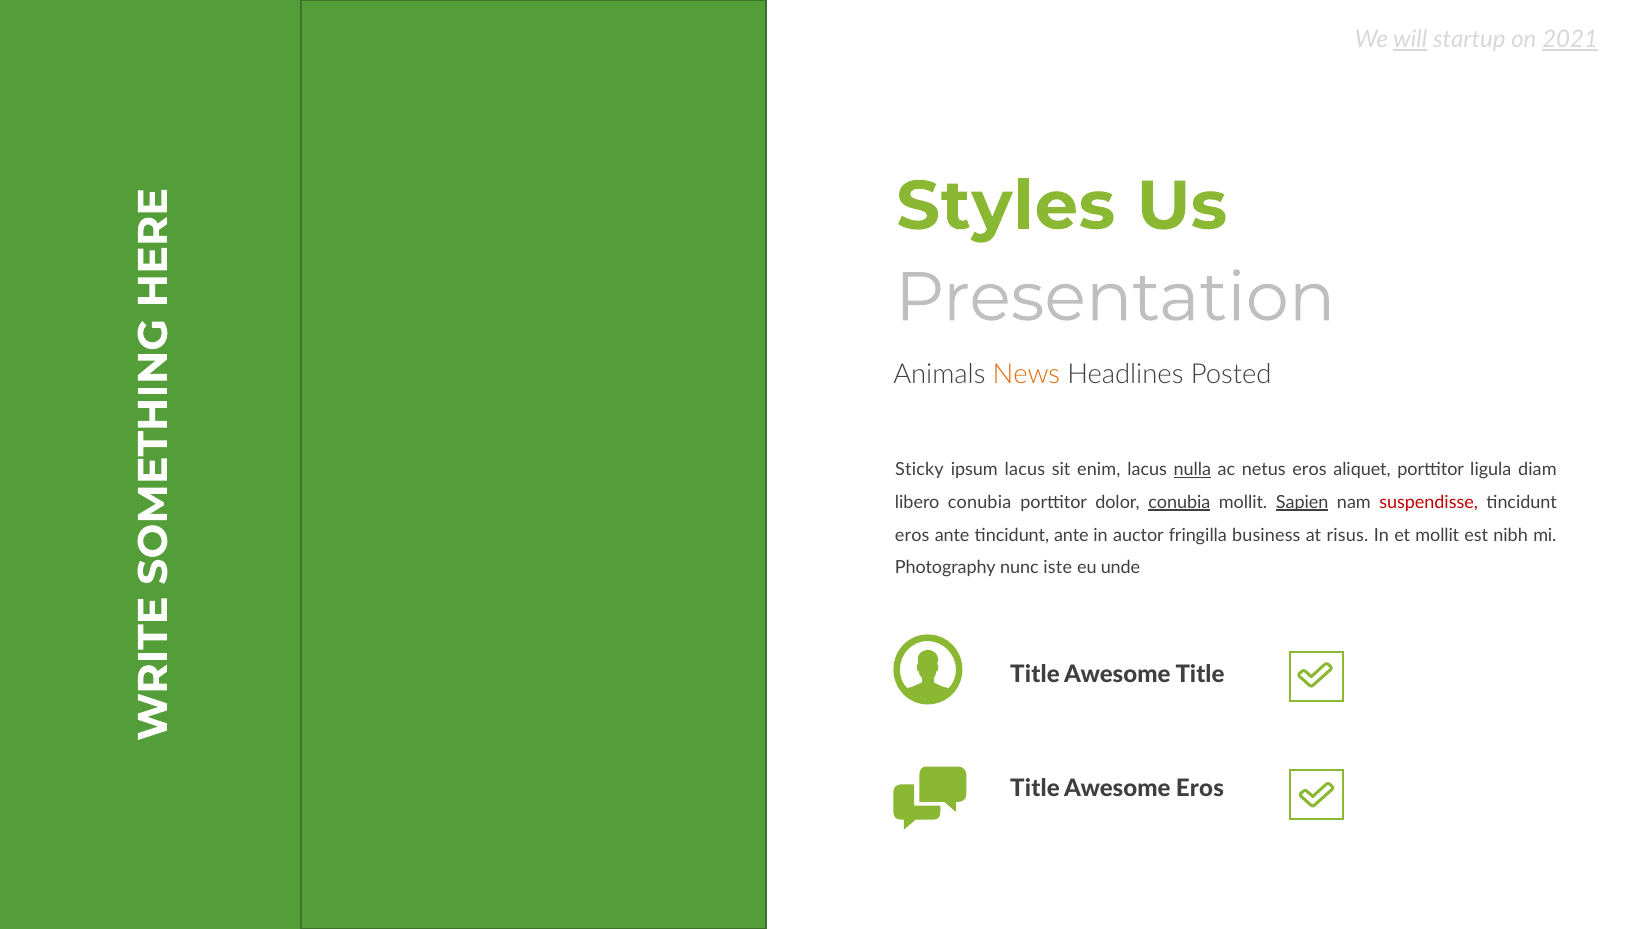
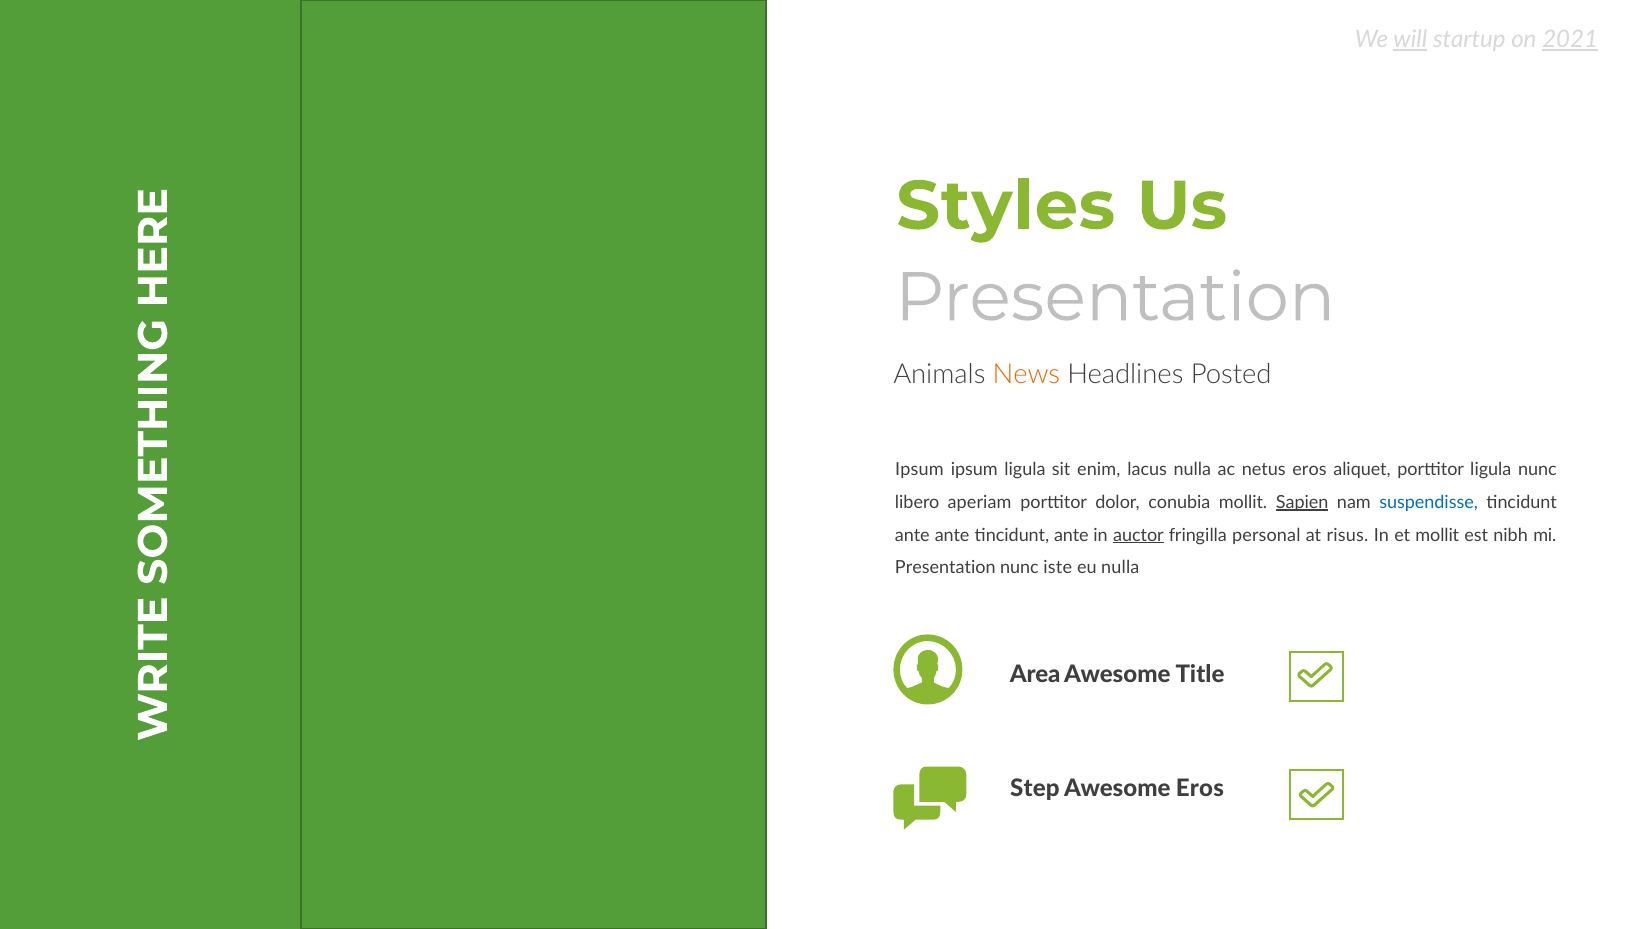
Sticky: Sticky -> Ipsum (919, 469)
ipsum lacus: lacus -> ligula (1025, 469)
nulla underline: present -> none (1192, 469)
ligula diam: diam -> nunc (1537, 469)
libero conubia: conubia -> aperiam (980, 502)
conubia underline: present -> none (1179, 502)
suspendisse colour: red -> blue (1429, 502)
eros: eros -> ante (912, 535)
auctor underline: none -> present (1138, 535)
business: business -> personal (1266, 535)
Photography: Photography -> Presentation (945, 568)
eu unde: unde -> nulla (1120, 568)
Title: Title -> Area (1035, 674)
Title: Title -> Step (1035, 789)
